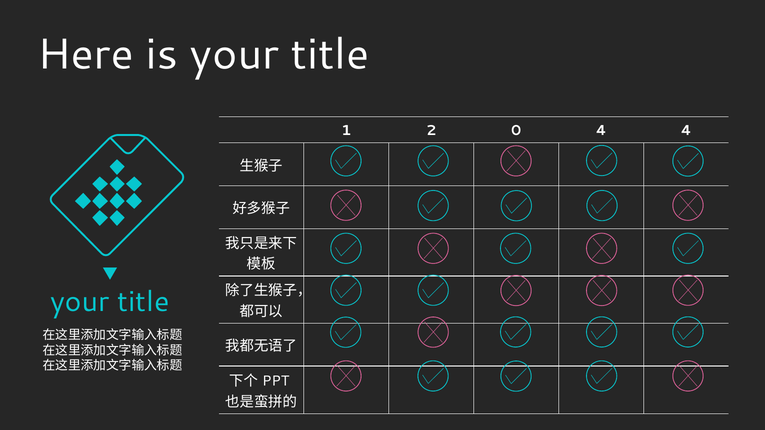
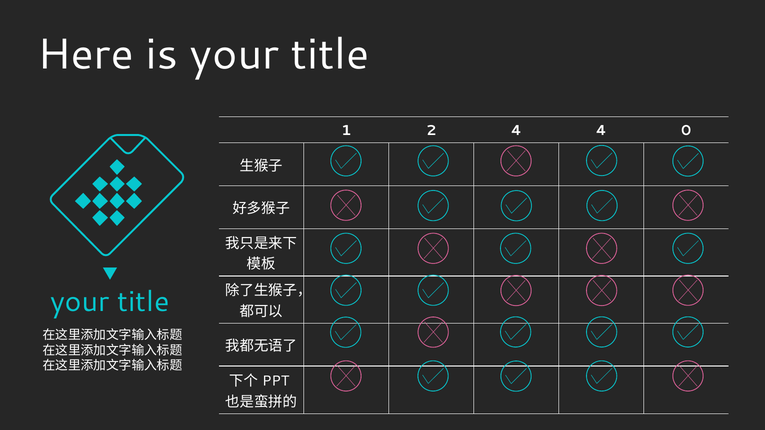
2 0: 0 -> 4 (516, 131)
4 4: 4 -> 0 (686, 131)
